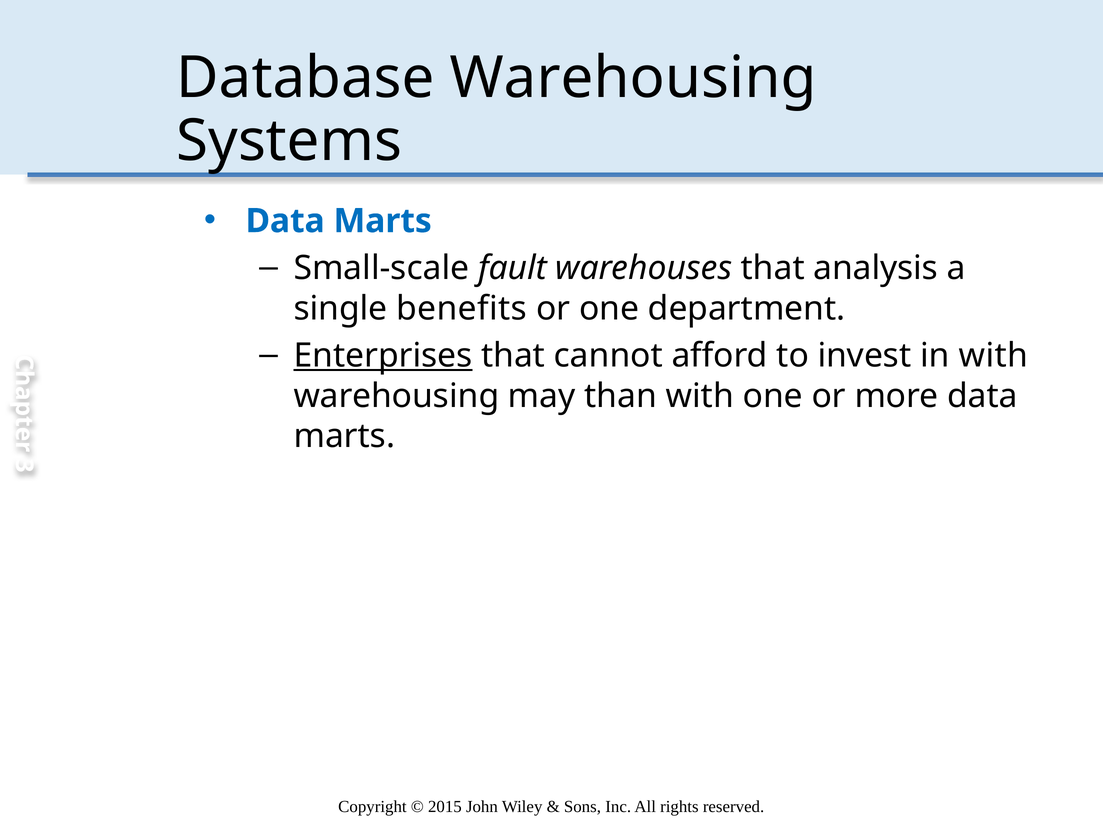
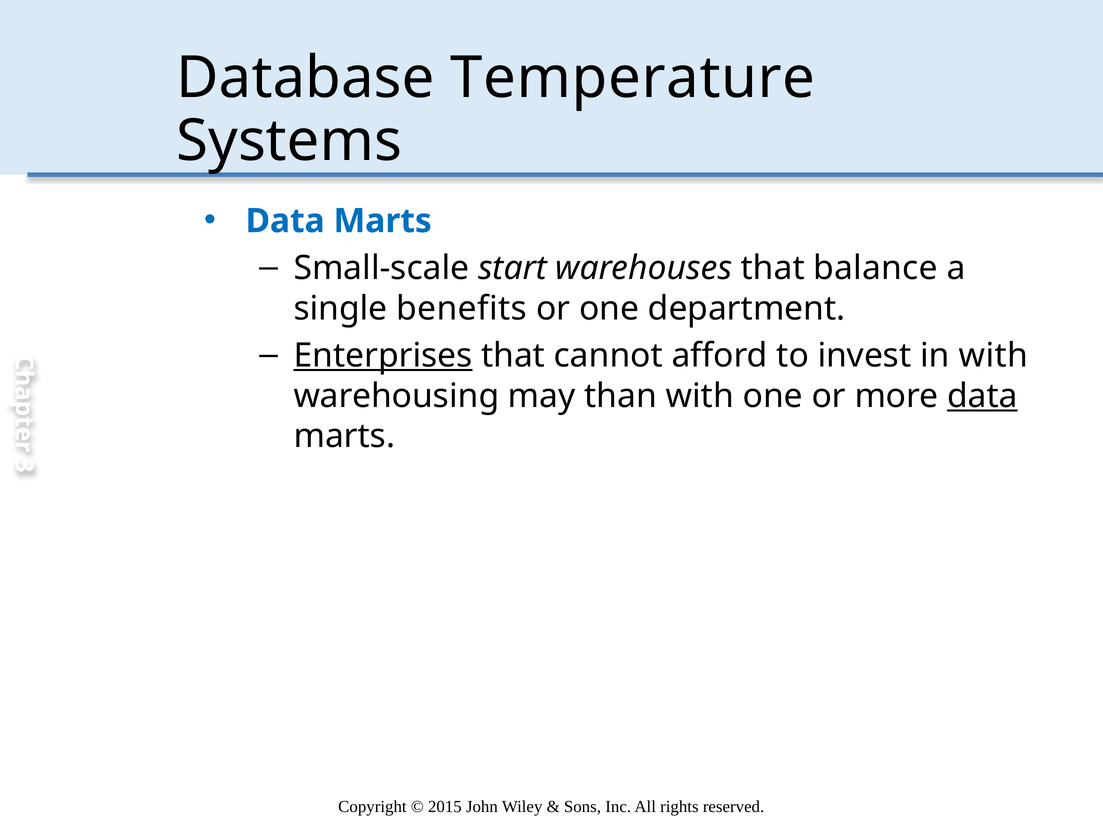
Database Warehousing: Warehousing -> Temperature (633, 78)
fault: fault -> start (513, 268)
analysis: analysis -> balance (876, 268)
data underline: none -> present (982, 396)
